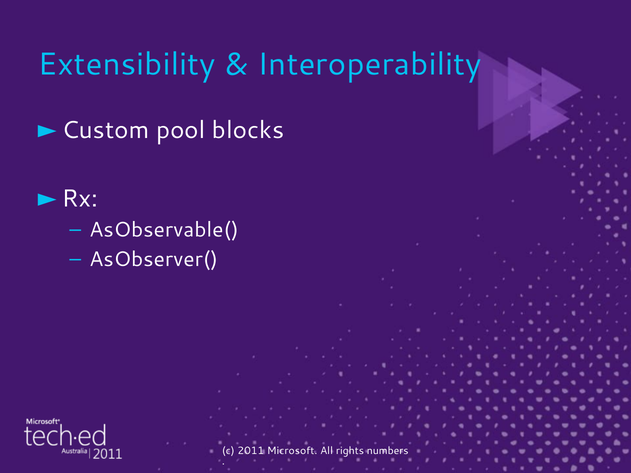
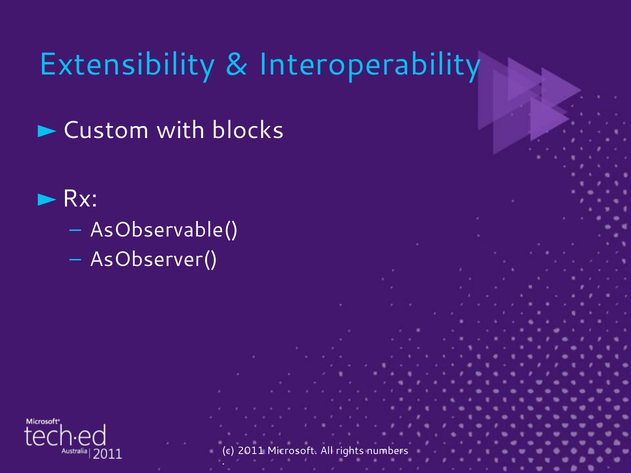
pool: pool -> with (181, 130)
